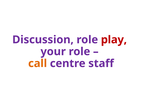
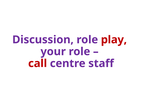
call colour: orange -> red (38, 64)
